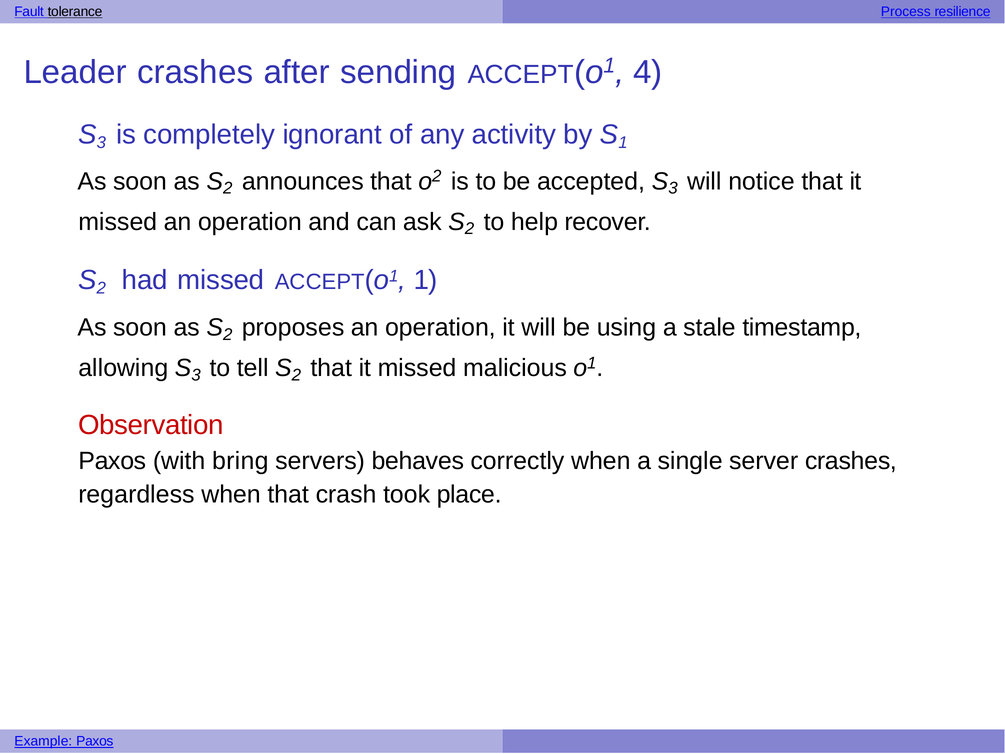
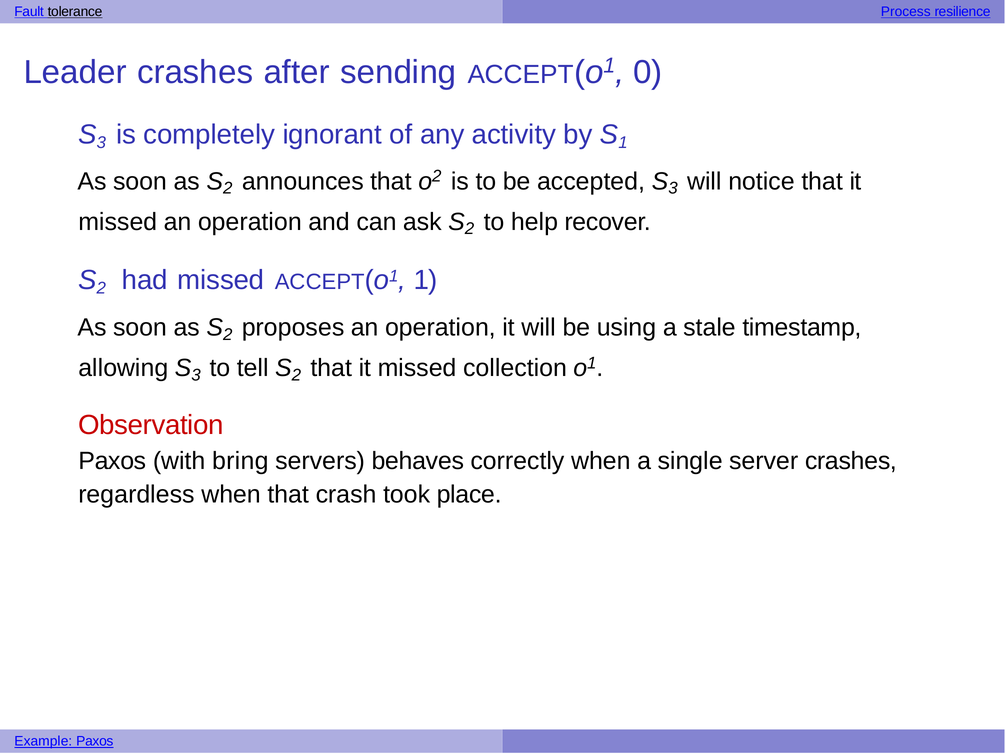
4: 4 -> 0 (648, 72)
malicious: malicious -> collection (515, 368)
